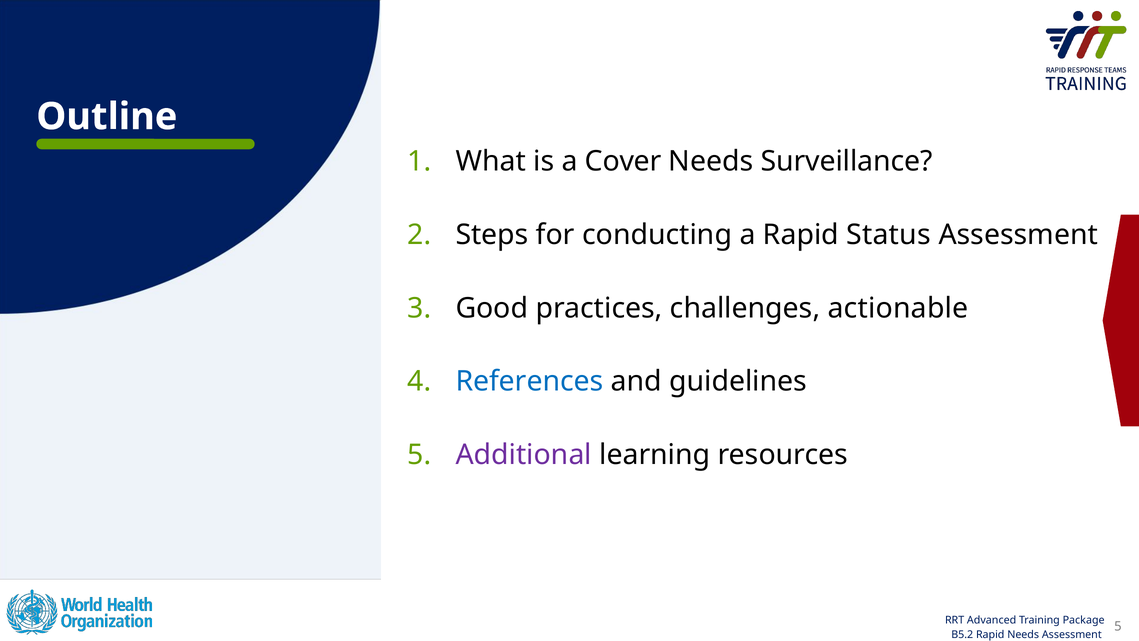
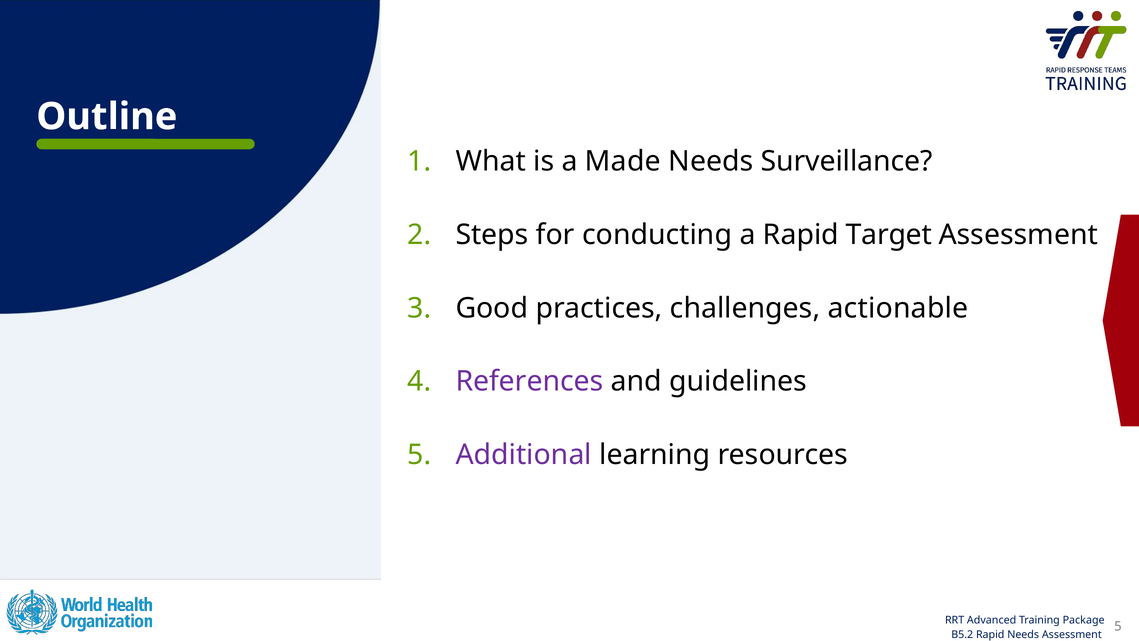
Cover: Cover -> Made (623, 161)
Status: Status -> Target (889, 235)
References colour: blue -> purple (529, 381)
